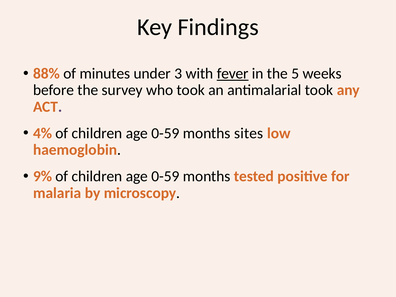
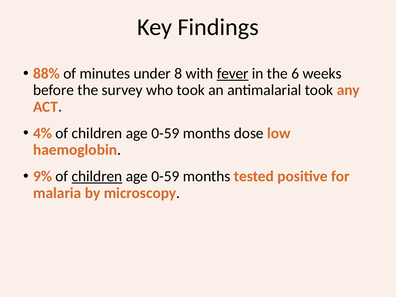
3: 3 -> 8 (178, 74)
5: 5 -> 6 (295, 74)
sites: sites -> dose (249, 133)
children underline: none -> present (97, 176)
